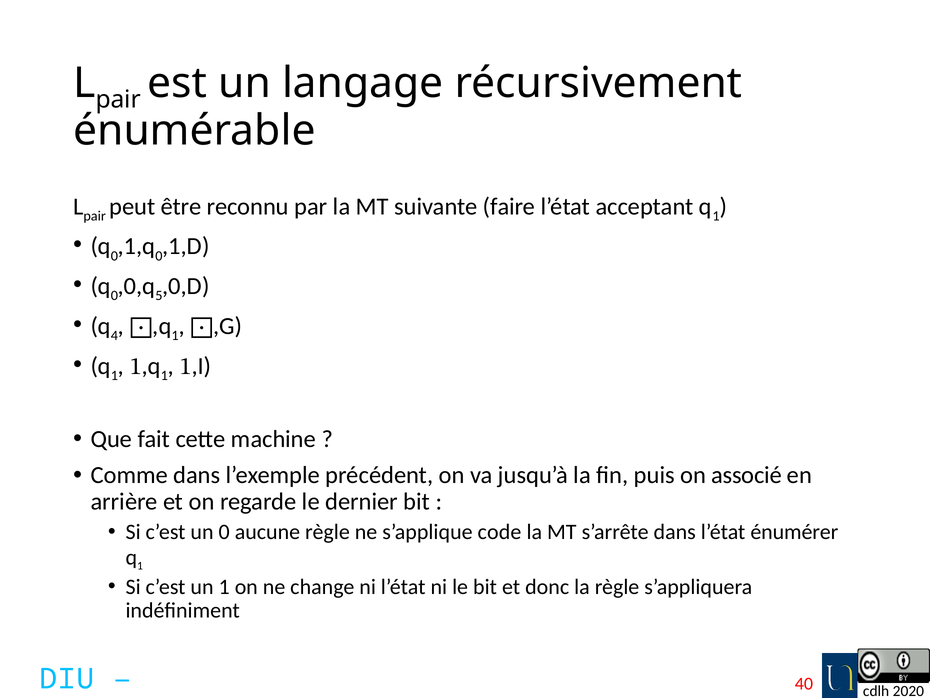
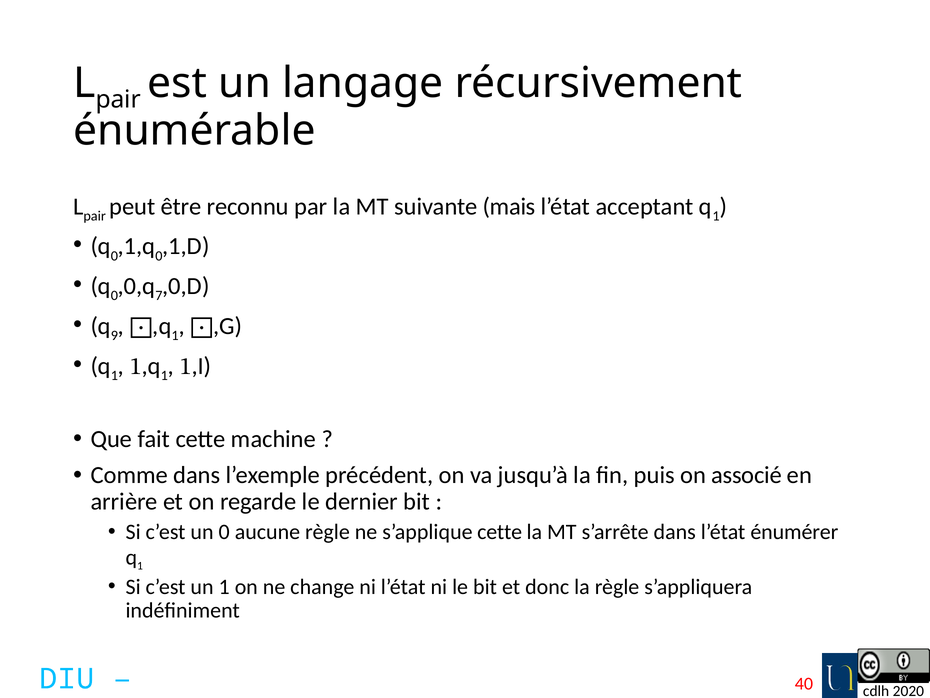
faire: faire -> mais (509, 206)
5: 5 -> 7 (159, 295)
4: 4 -> 9 (114, 335)
s’applique code: code -> cette (500, 531)
